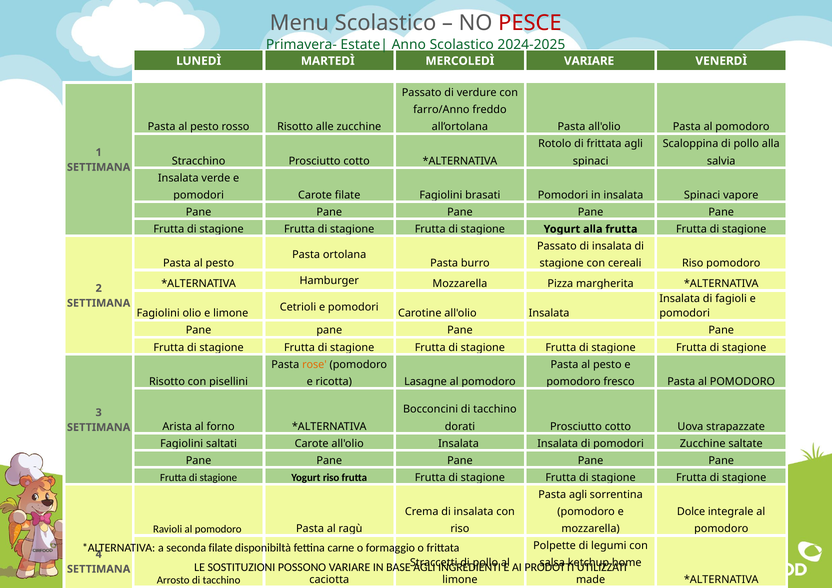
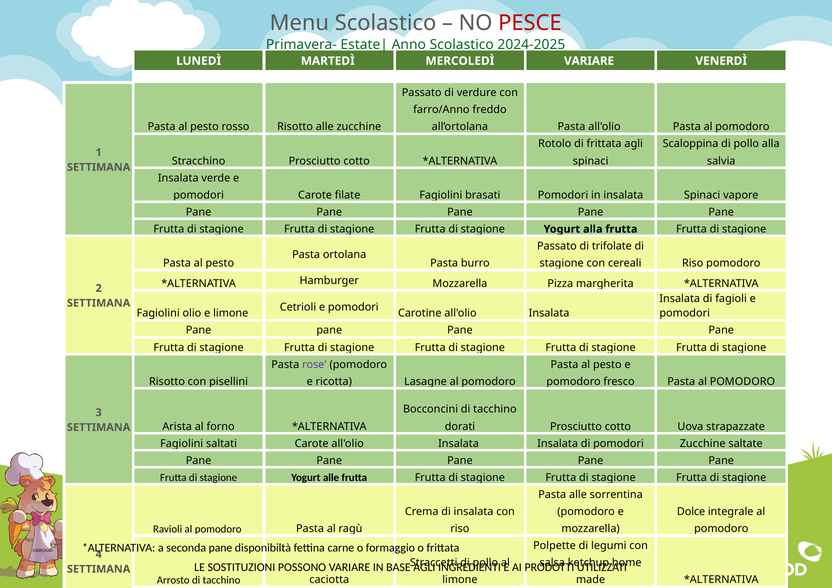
Passato di insalata: insalata -> trifolate (612, 246)
rose colour: orange -> purple (314, 365)
Yogurt riso: riso -> alle (331, 478)
Pasta agli: agli -> alle (578, 495)
seconda filate: filate -> pane (221, 548)
